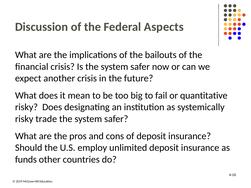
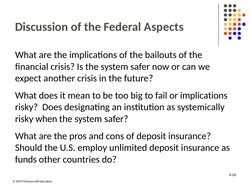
or quantitative: quantitative -> implications (204, 96)
trade: trade -> when (46, 119)
